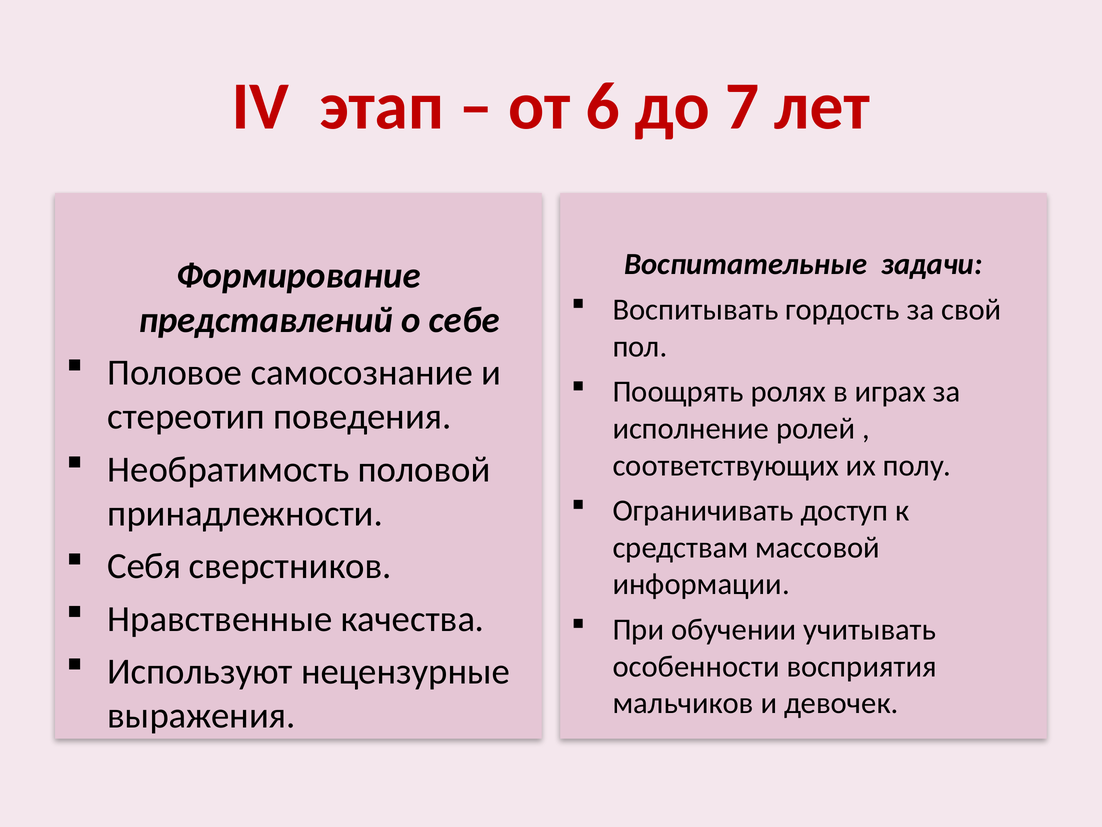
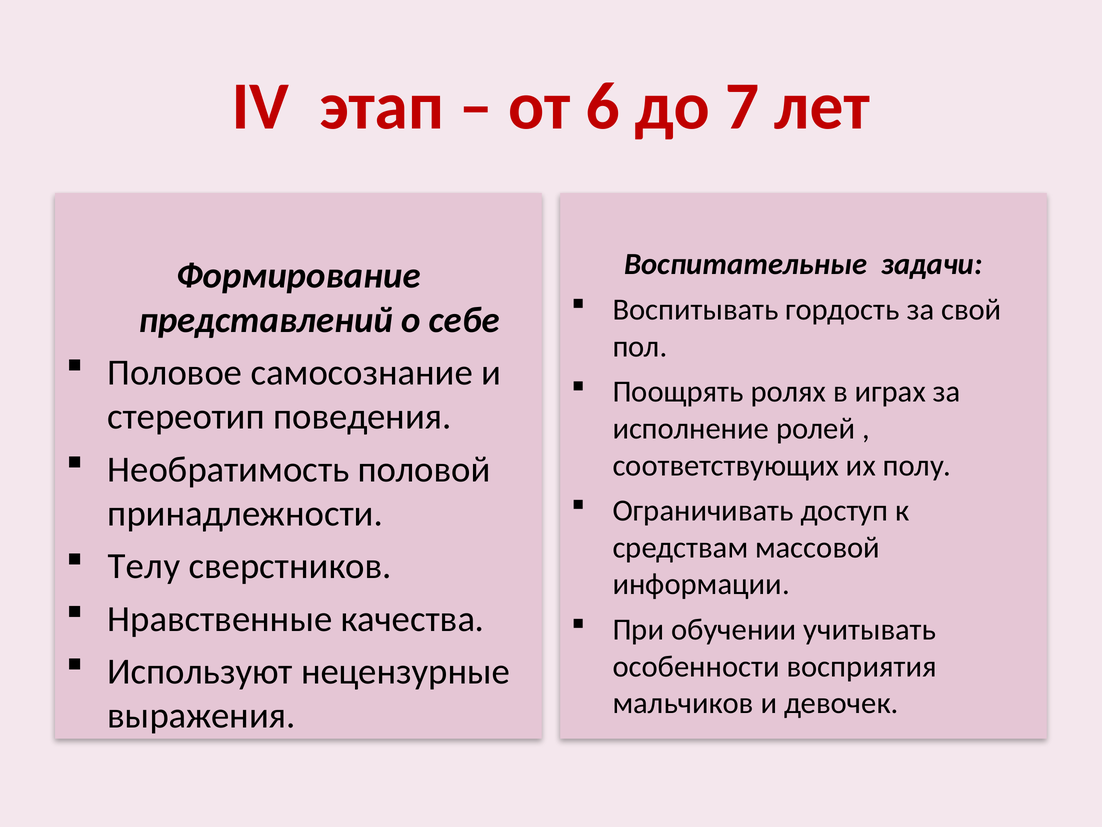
Себя: Себя -> Телу (144, 566)
